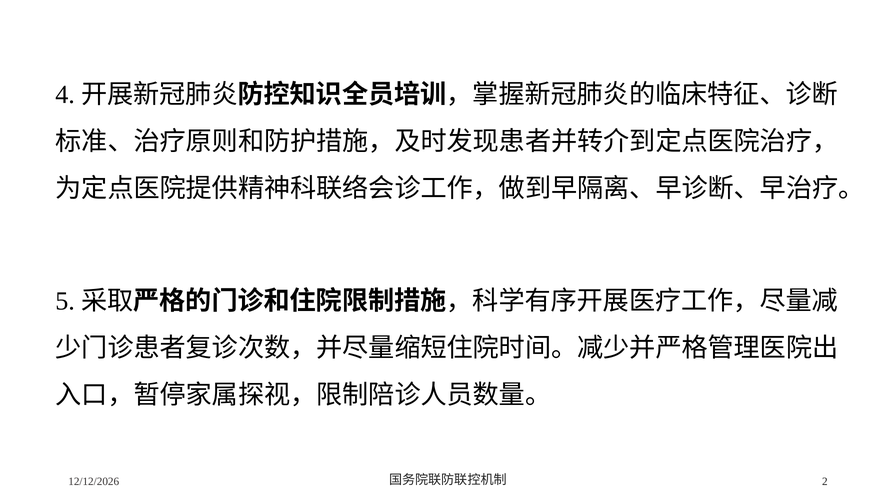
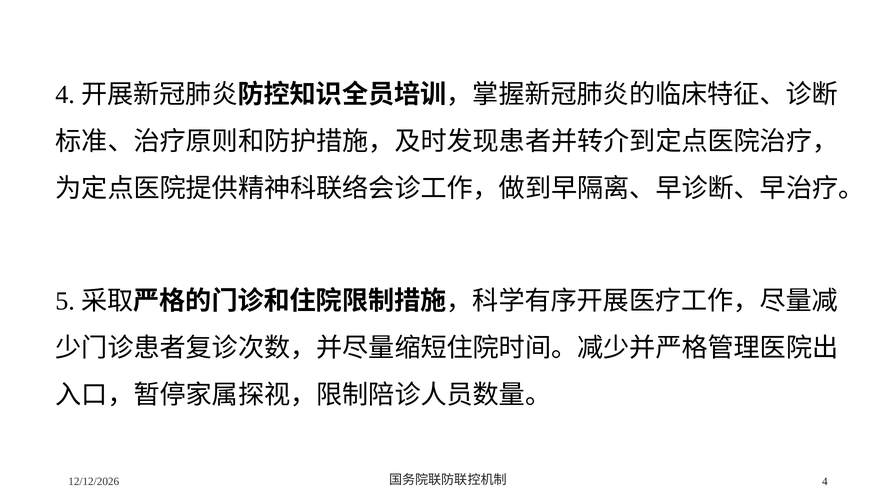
2: 2 -> 4 (825, 481)
